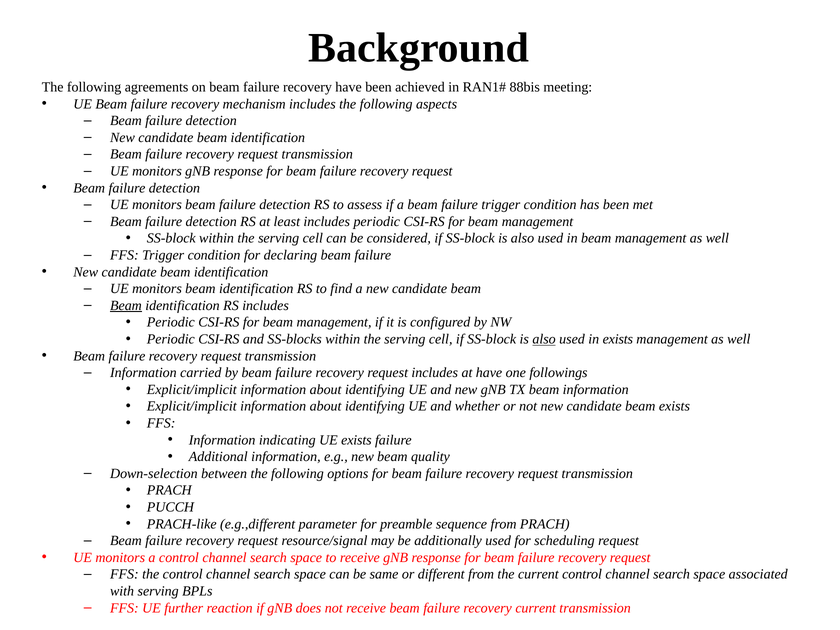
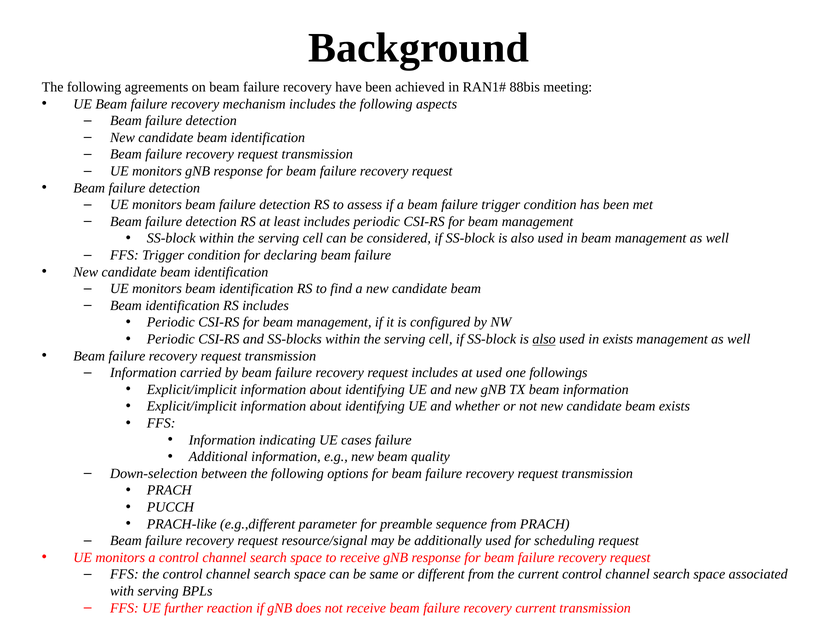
Beam underline: present -> none (126, 306)
at have: have -> used (489, 373)
UE exists: exists -> cases (356, 440)
